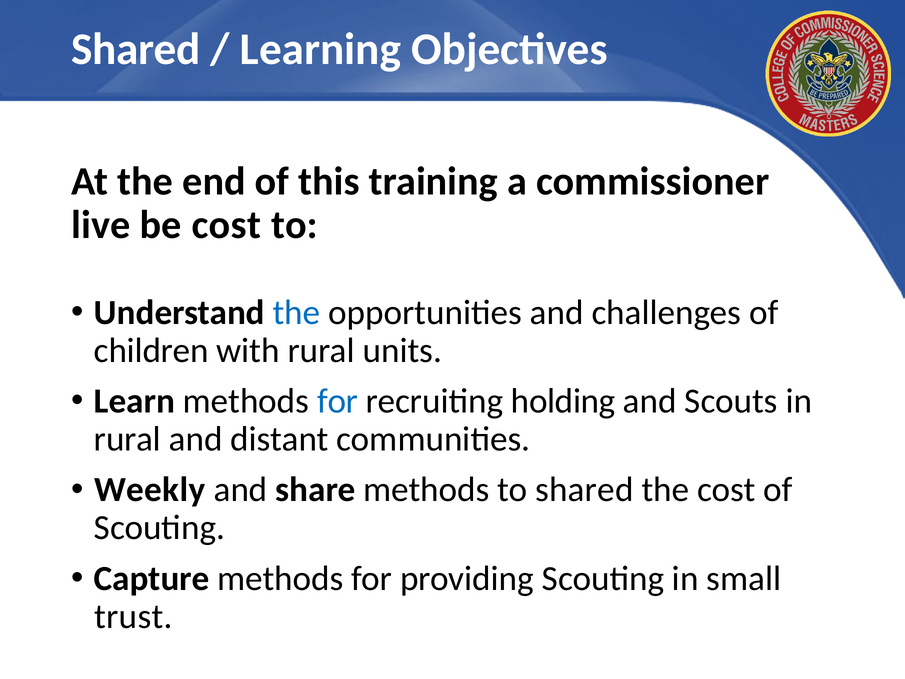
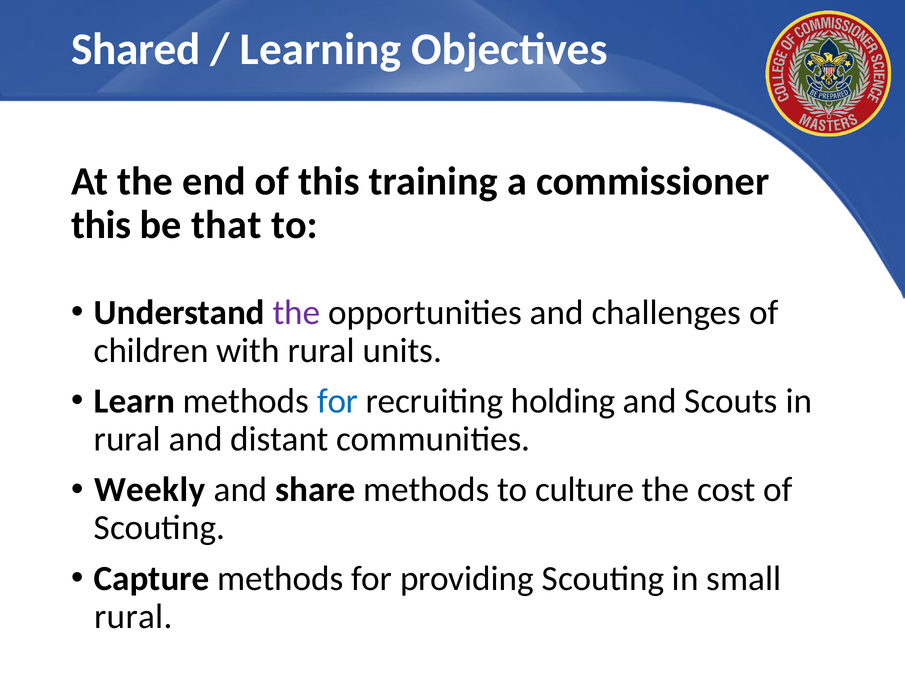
live: live -> this (101, 225)
be cost: cost -> that (226, 225)
the colour: blue -> purple (296, 312)
to shared: shared -> culture (585, 490)
trust: trust -> rural (133, 616)
